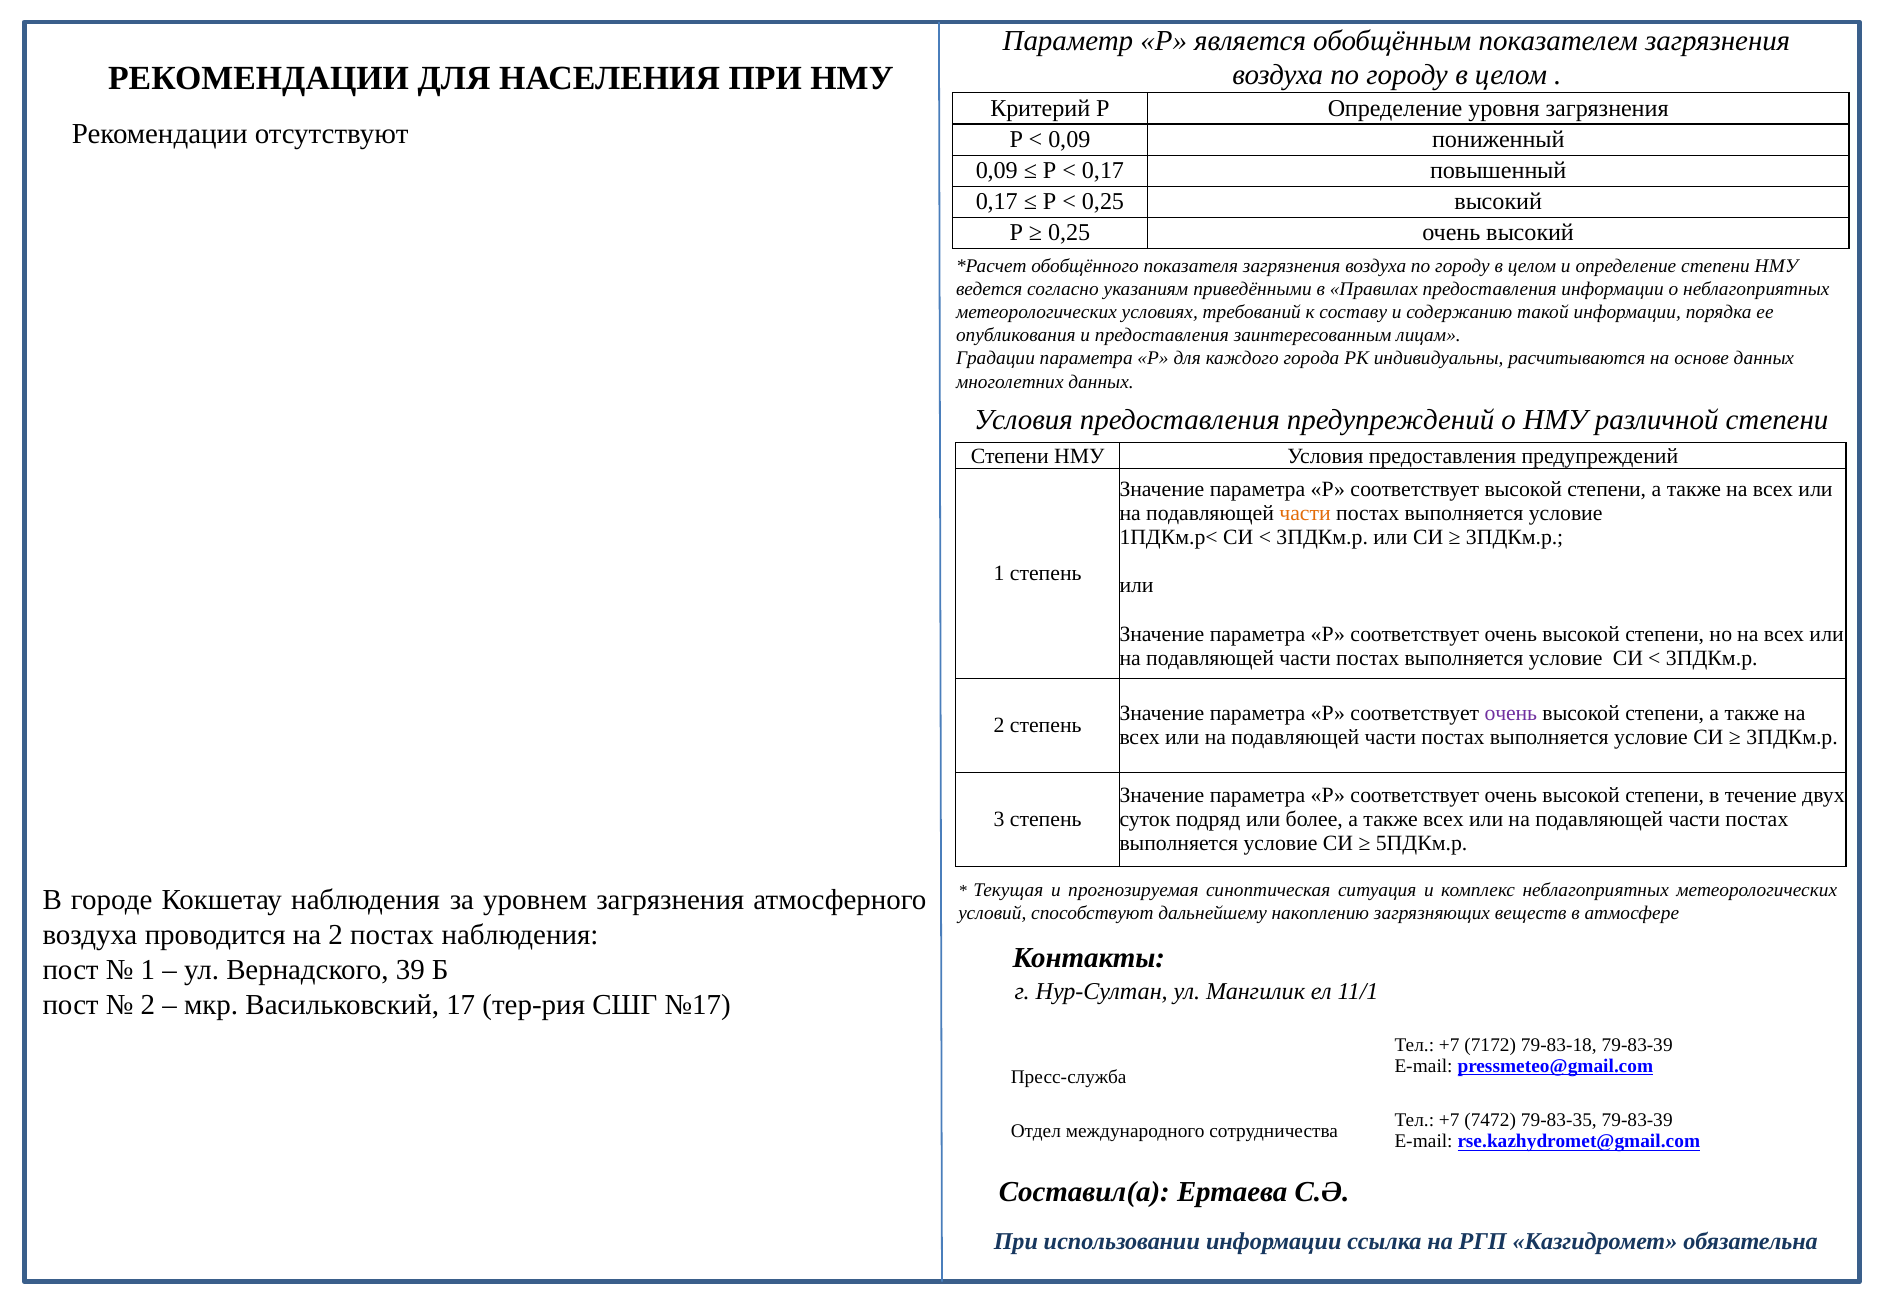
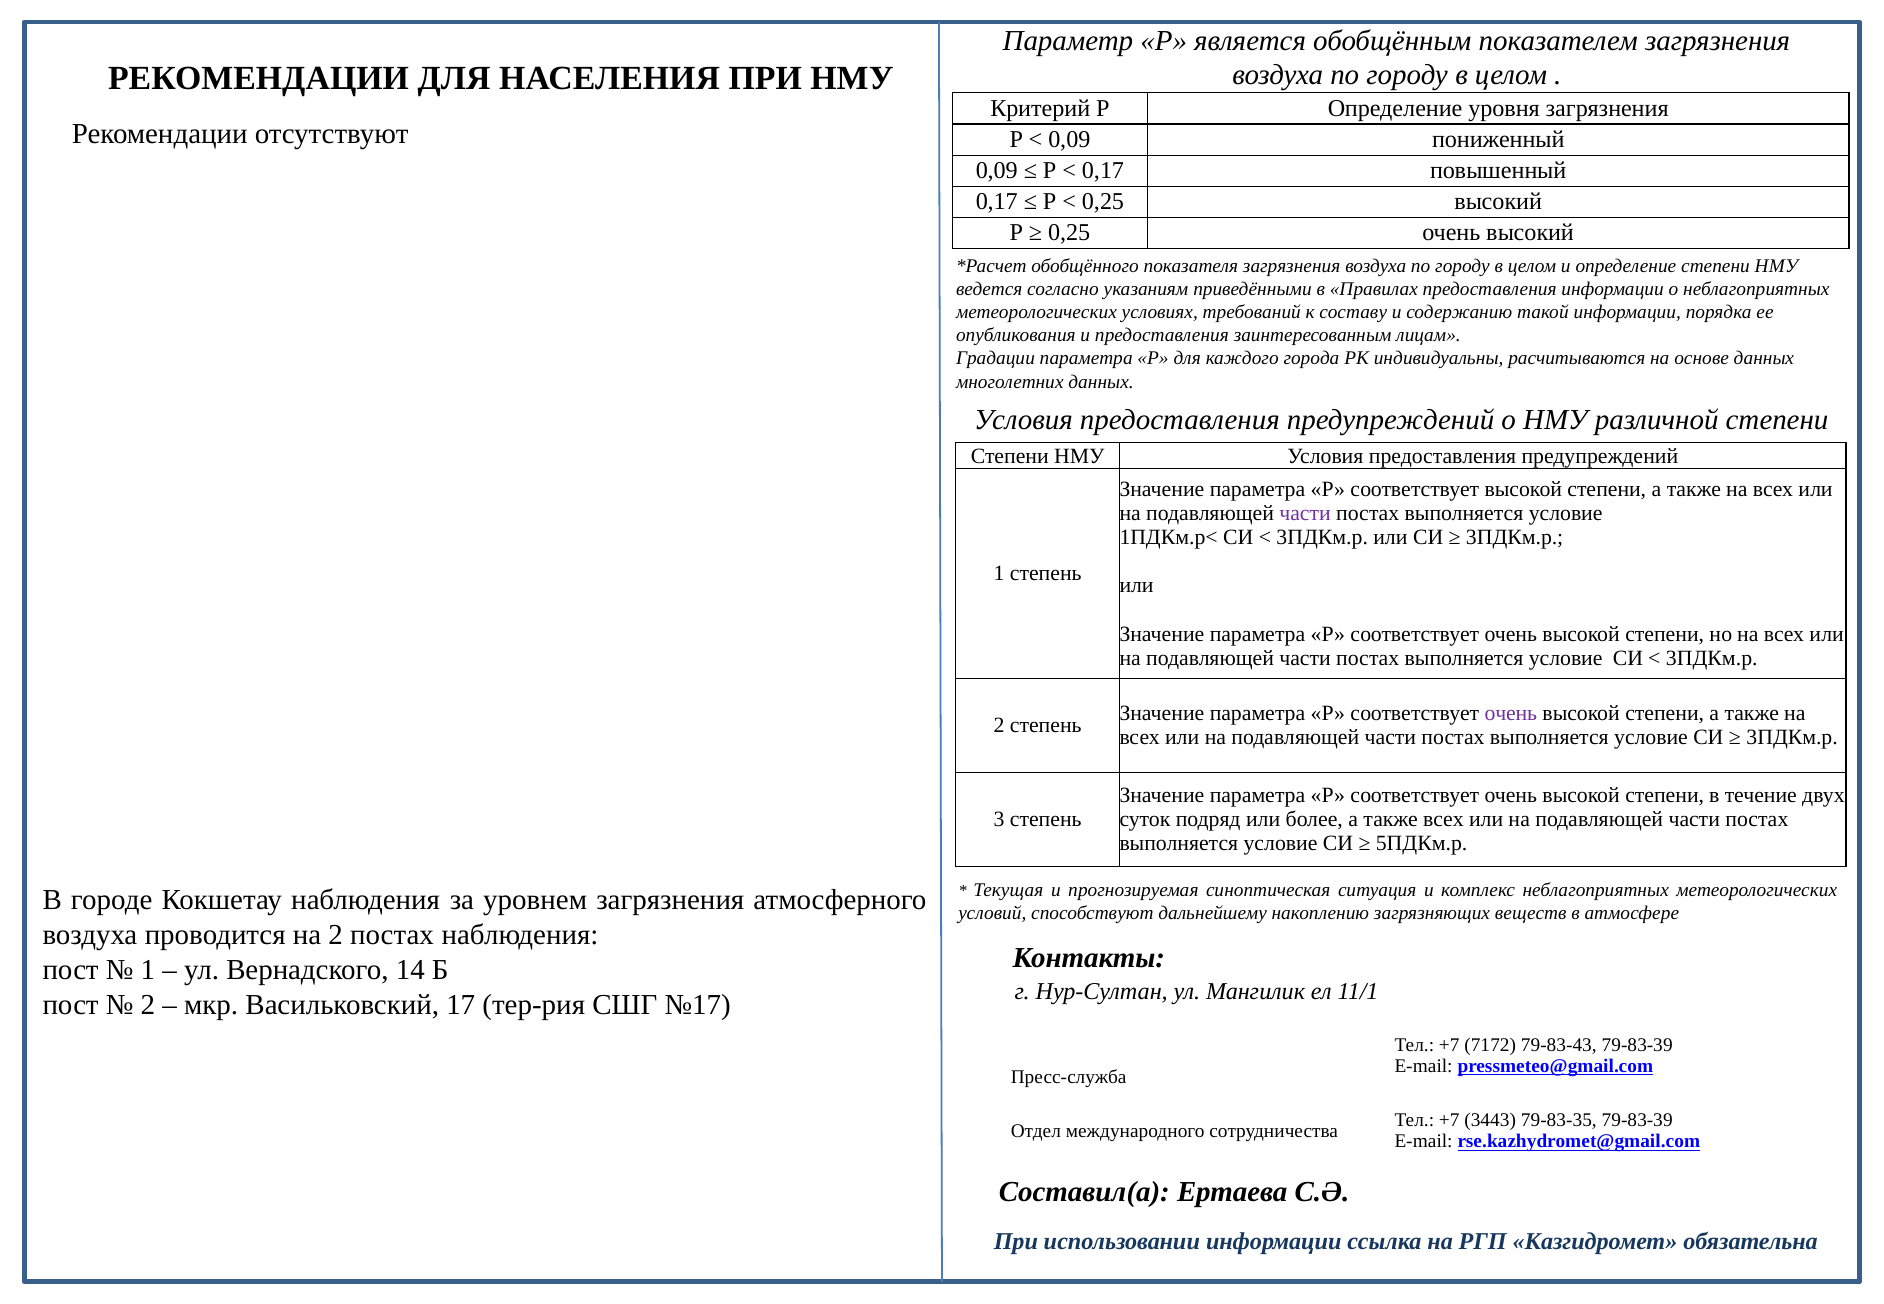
части colour: orange -> purple (1305, 514)
39: 39 -> 14 (410, 970)
79-83-18: 79-83-18 -> 79-83-43 (1559, 1045)
7472: 7472 -> 3443 (1490, 1120)
